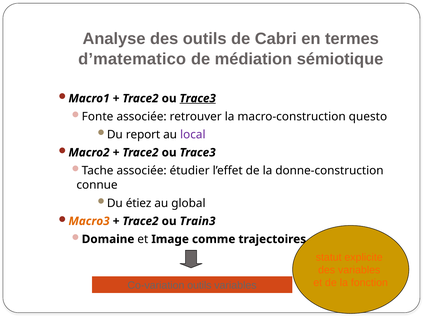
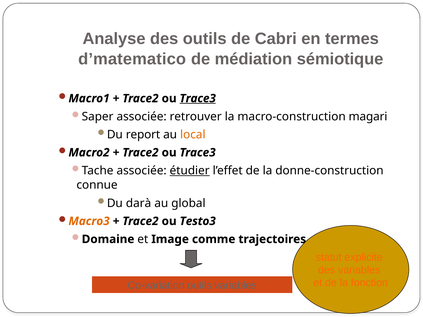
Fonte: Fonte -> Saper (98, 117)
questo: questo -> magari (368, 117)
local colour: purple -> orange (193, 135)
étudier underline: none -> present (190, 171)
étiez: étiez -> darà (139, 203)
Train3: Train3 -> Testo3 (198, 221)
